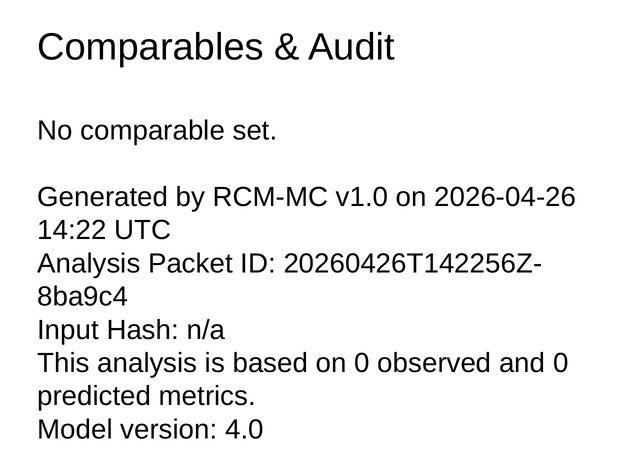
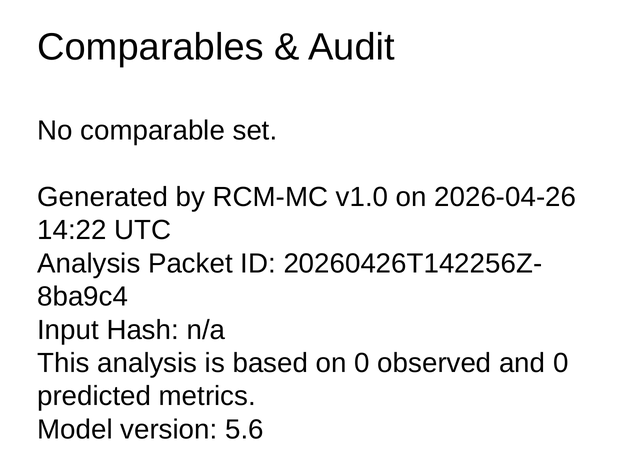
4.0: 4.0 -> 5.6 (244, 430)
